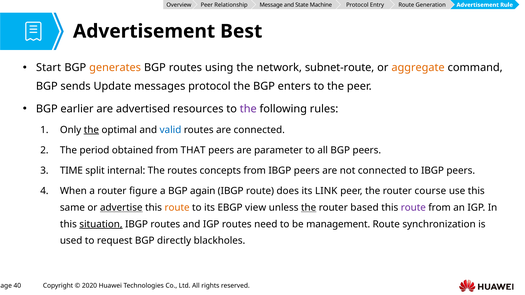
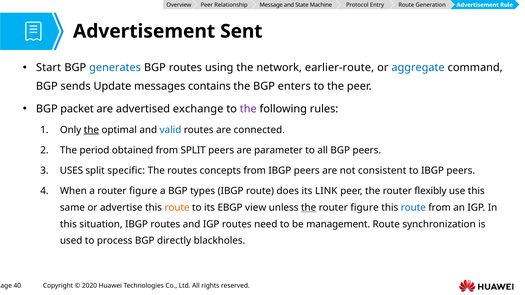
Best: Best -> Sent (241, 31)
generates colour: orange -> blue (115, 68)
subnet-route: subnet-route -> earlier-route (340, 68)
aggregate colour: orange -> blue (418, 68)
messages protocol: protocol -> contains (209, 86)
earlier: earlier -> packet (77, 109)
resources: resources -> exchange (198, 109)
from THAT: THAT -> SPLIT (193, 150)
TIME: TIME -> USES (71, 171)
internal: internal -> specific (126, 171)
not connected: connected -> consistent (382, 171)
again: again -> types (203, 191)
course: course -> flexibly (430, 191)
advertise underline: present -> none (121, 208)
based: based -> figure (365, 208)
route colour: purple -> blue (413, 208)
situation underline: present -> none (101, 224)
request: request -> process (115, 241)
